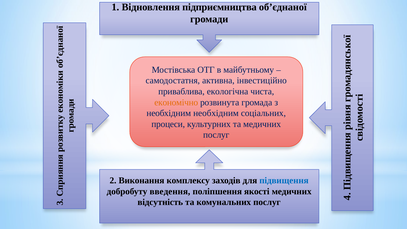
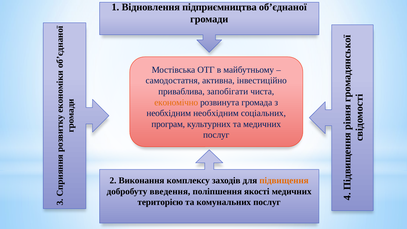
екологічна: екологічна -> запобігати (227, 91)
процеси: процеси -> програм (168, 124)
підвищення colour: blue -> orange (284, 181)
відсутність: відсутність -> територією (160, 202)
